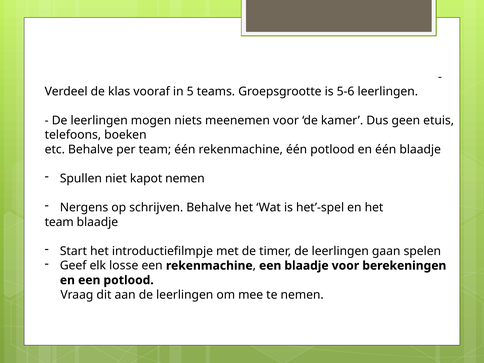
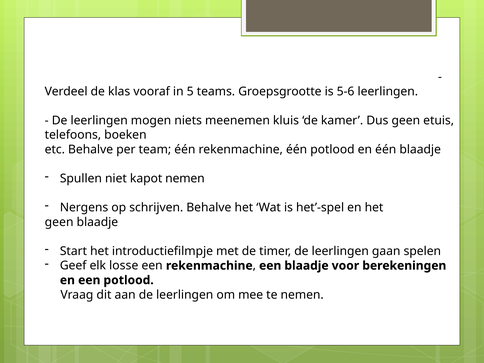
meenemen voor: voor -> kluis (286, 120)
team: team -> geen (59, 222)
